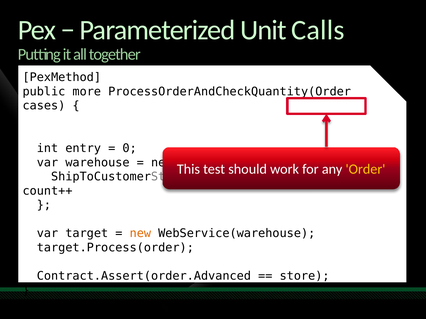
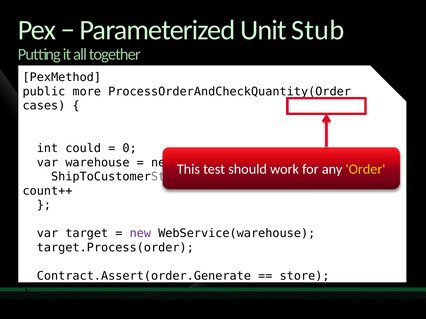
Calls: Calls -> Stub (318, 30)
entry: entry -> could (83, 149)
new colour: orange -> purple (140, 234)
Contract.Assert(order.Advanced: Contract.Assert(order.Advanced -> Contract.Assert(order.Generate (144, 276)
